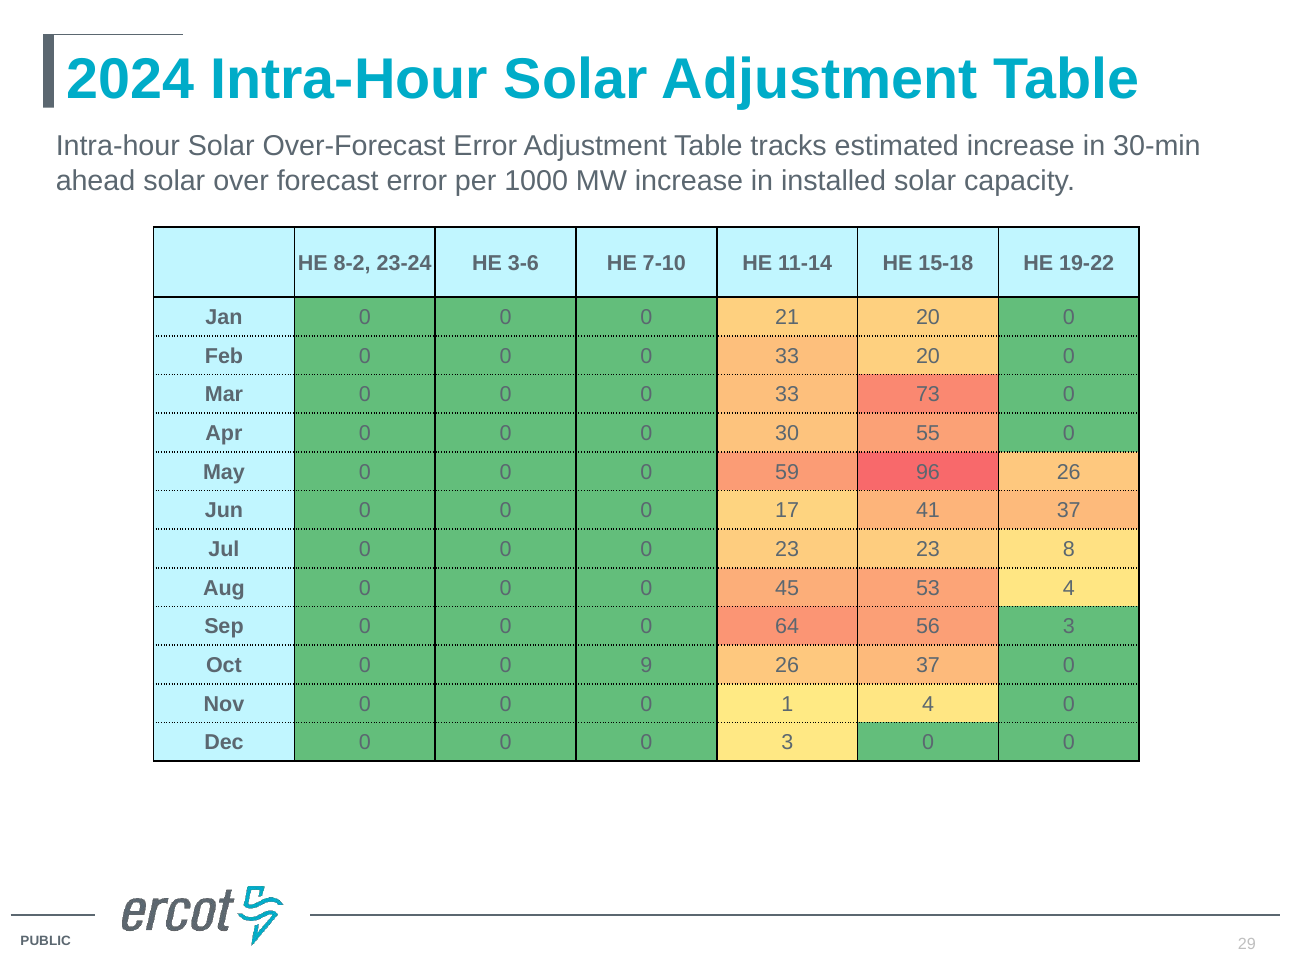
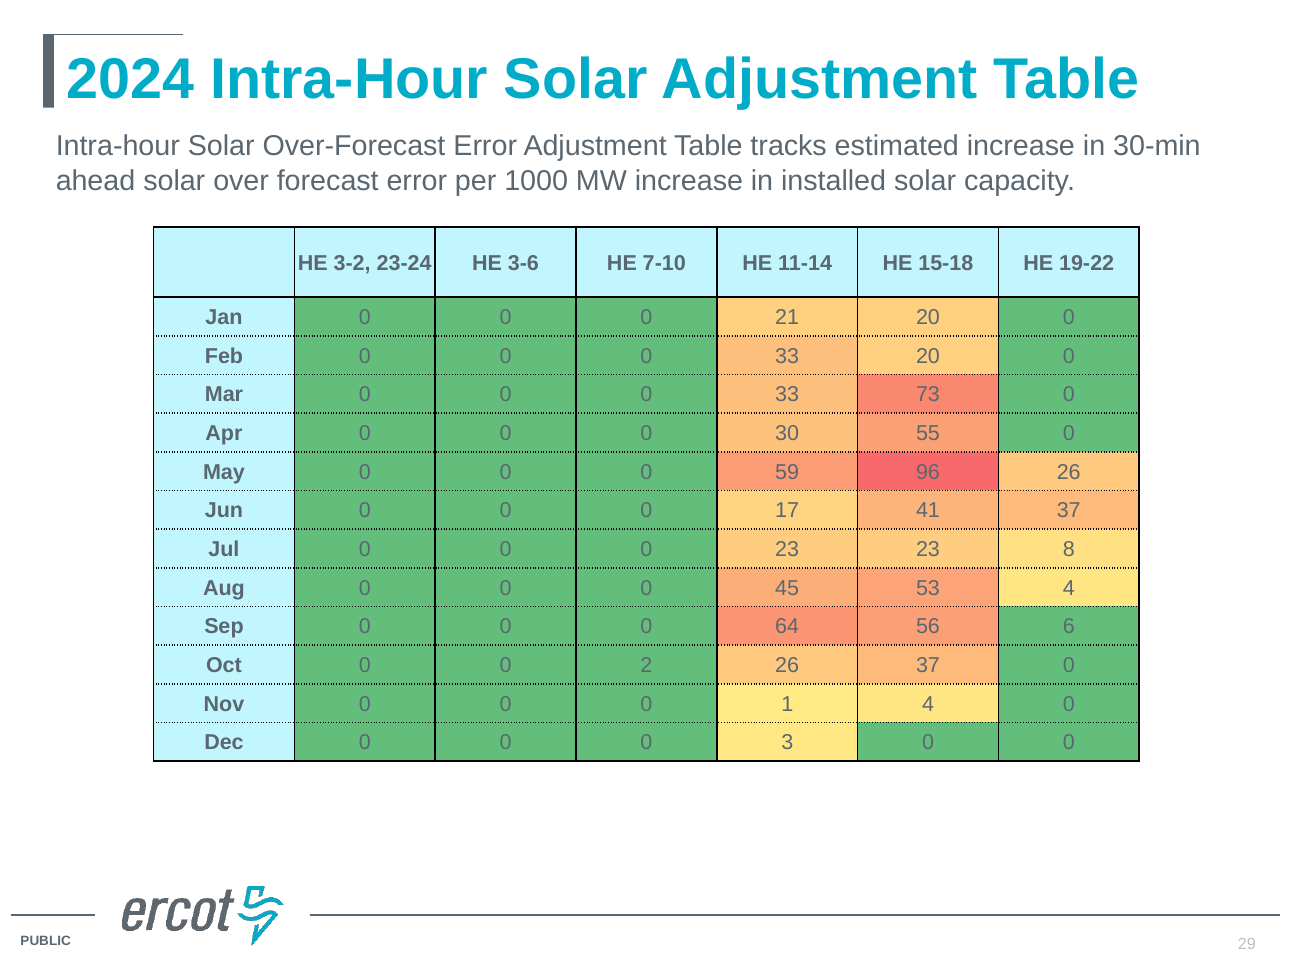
8-2: 8-2 -> 3-2 (352, 263)
56 3: 3 -> 6 (1069, 627)
9: 9 -> 2 (646, 666)
